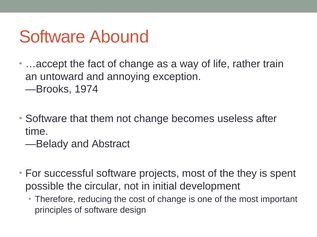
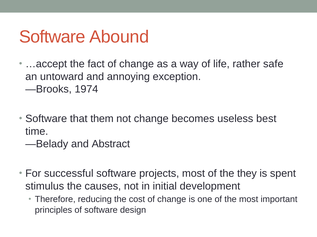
train: train -> safe (273, 64)
after: after -> best (266, 119)
possible: possible -> stimulus (45, 187)
circular: circular -> causes (103, 187)
